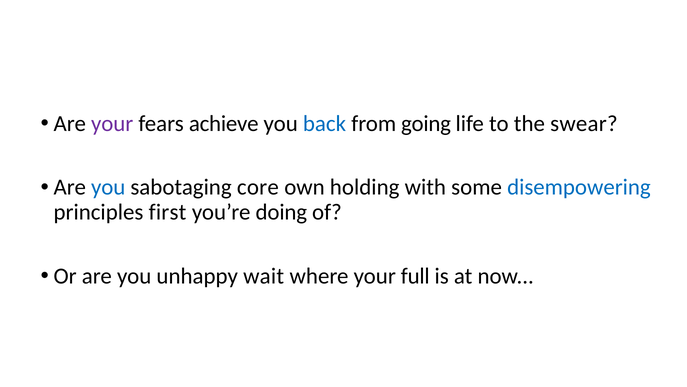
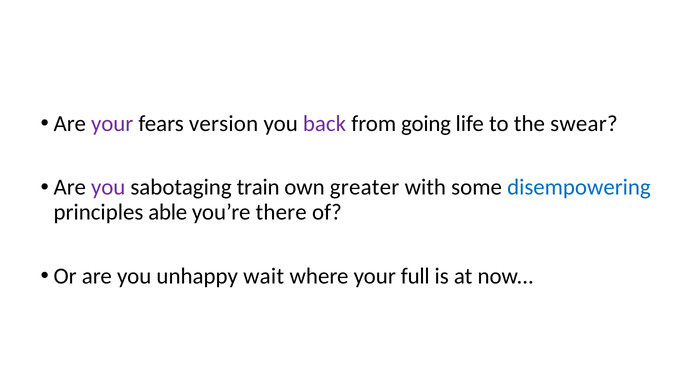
achieve: achieve -> version (224, 123)
back colour: blue -> purple (324, 123)
you colour: blue -> purple (108, 187)
core: core -> train (258, 187)
holding: holding -> greater (365, 187)
first: first -> able (168, 212)
doing: doing -> there (281, 212)
